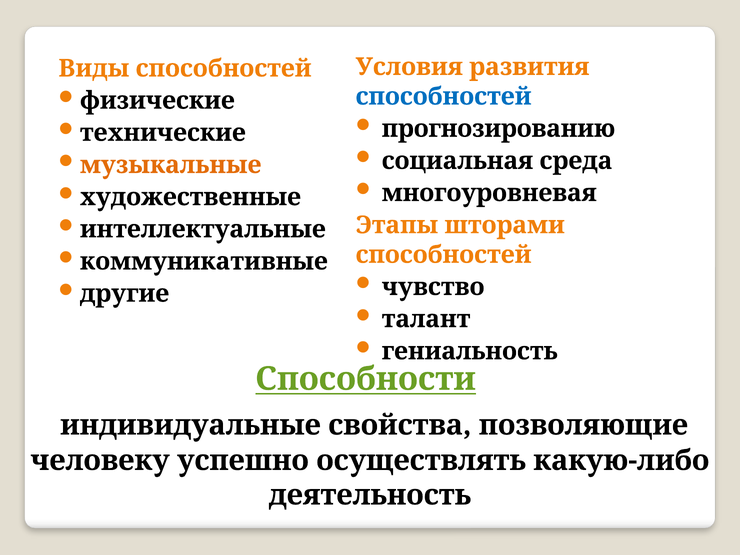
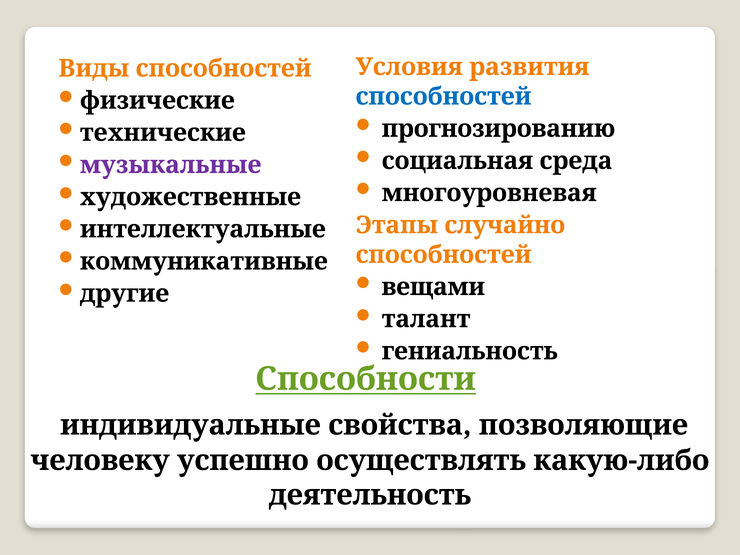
музыкальные colour: orange -> purple (171, 165)
шторами: шторами -> случайно (505, 225)
чувство: чувство -> вещами (433, 287)
